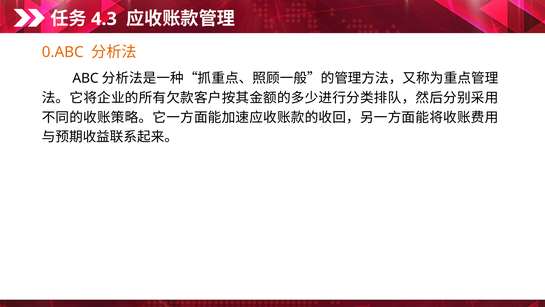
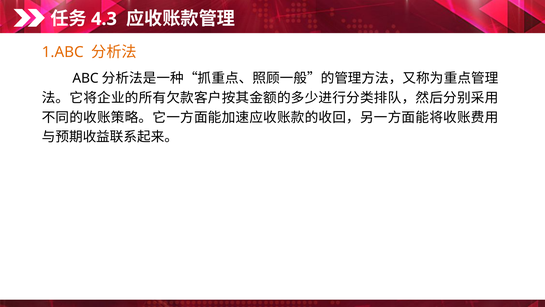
0.ABC: 0.ABC -> 1.ABC (63, 52)
